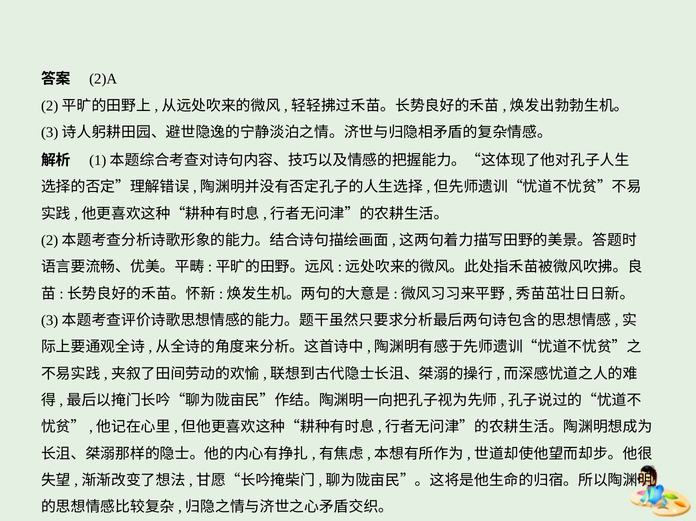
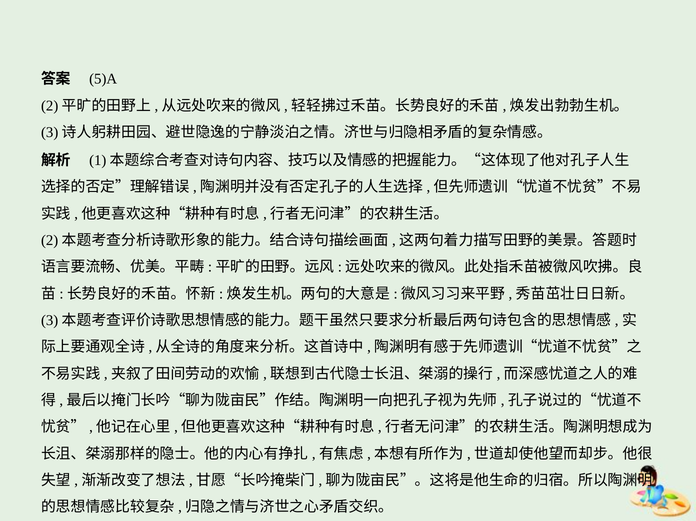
2)A: 2)A -> 5)A (103, 79)
